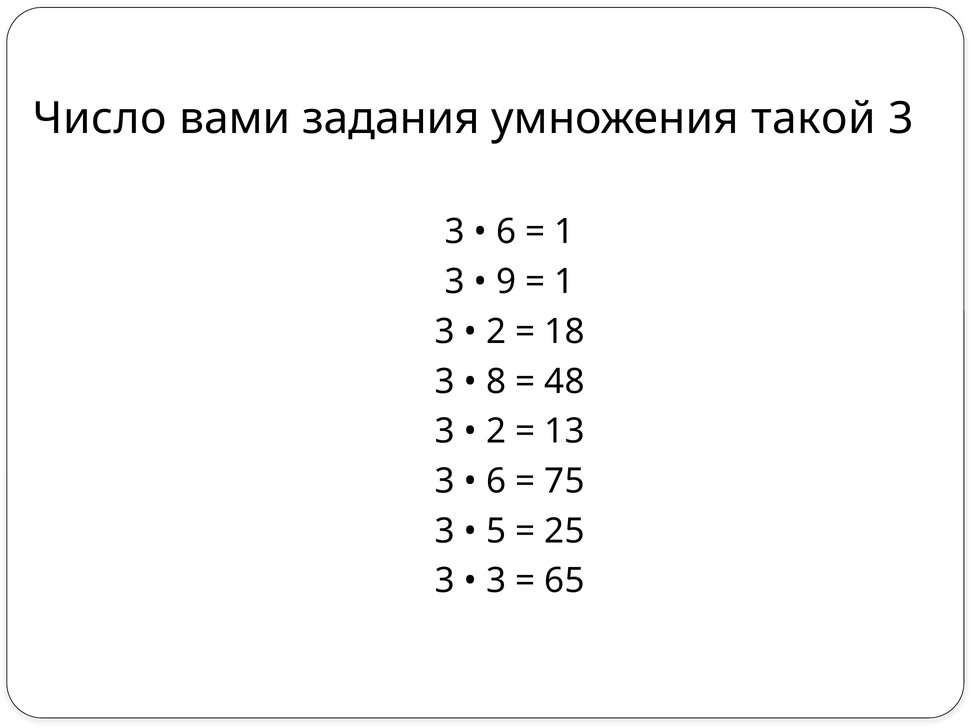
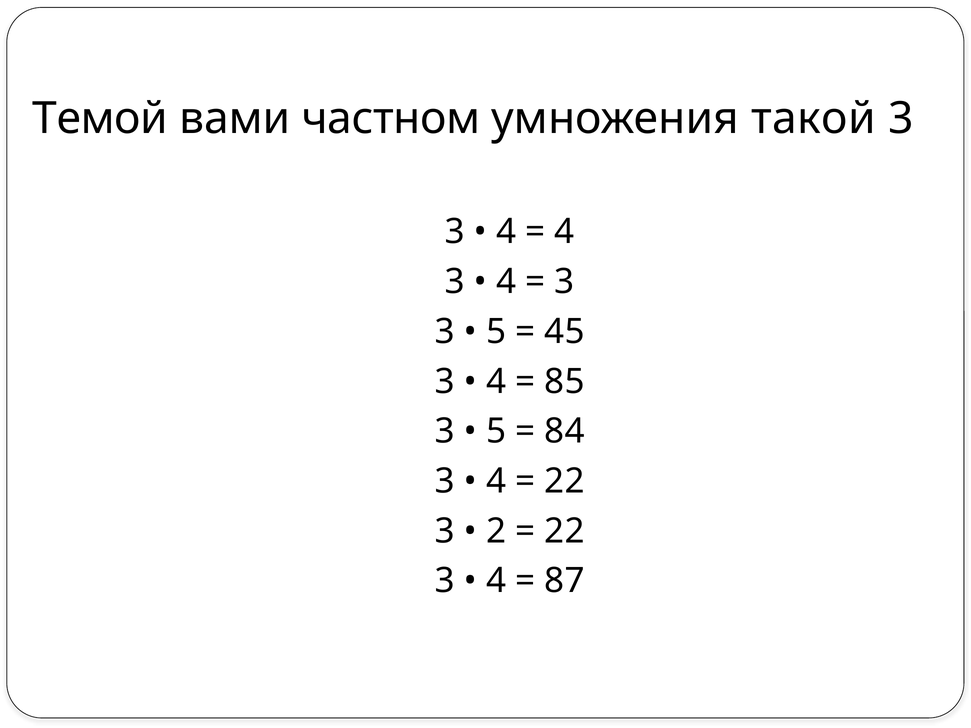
Число: Число -> Темой (100, 118)
задания: задания -> частном (391, 118)
6: 6 -> 4 (506, 232)
1: 1 -> 4 (565, 232)
9: 9 -> 4 (506, 282)
1: 1 -> 3 (565, 282)
2: 2 -> 5 (496, 332)
18: 18 -> 45 (565, 332)
8: 8 -> 4 (496, 382)
48: 48 -> 85 (565, 382)
2: 2 -> 5 (496, 431)
13: 13 -> 84 (565, 431)
6: 6 -> 4 (496, 481)
75: 75 -> 22 (565, 481)
5: 5 -> 2 (496, 531)
25: 25 -> 22 (565, 531)
3: 3 -> 4 (496, 581)
65: 65 -> 87 (565, 581)
